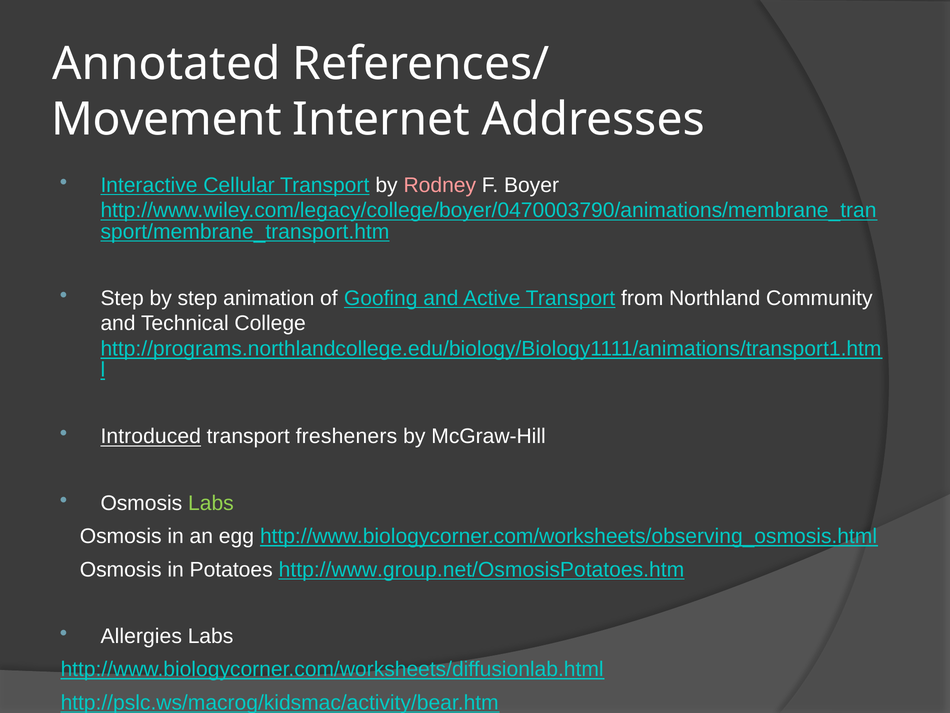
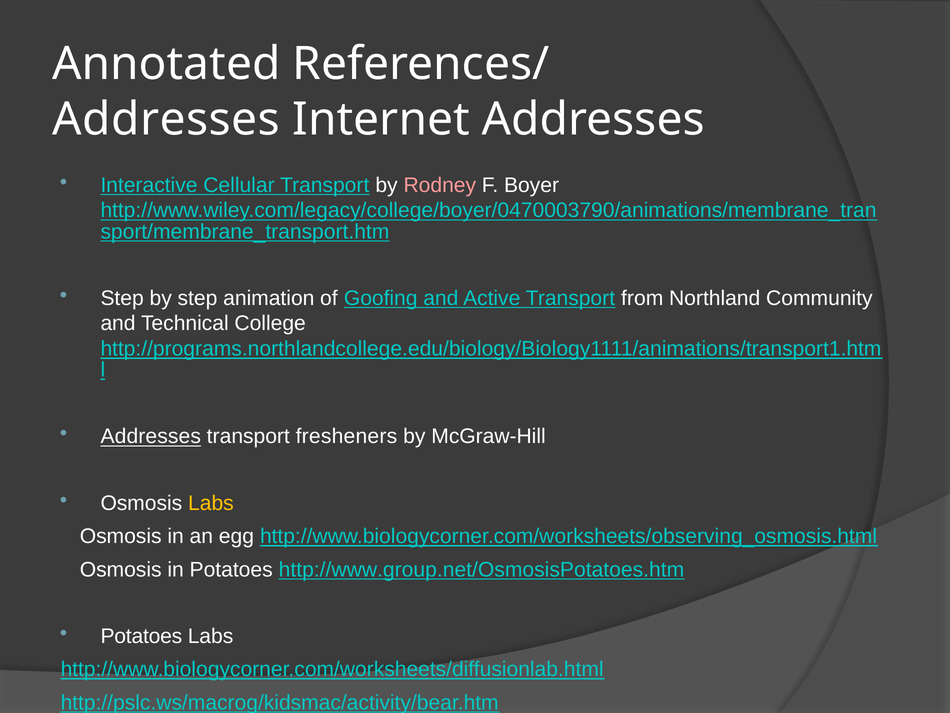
Movement: Movement -> Addresses (166, 120)
Introduced: Introduced -> Addresses (151, 436)
Labs colour: light green -> yellow (211, 503)
Allergies: Allergies -> Potatoes (141, 636)
